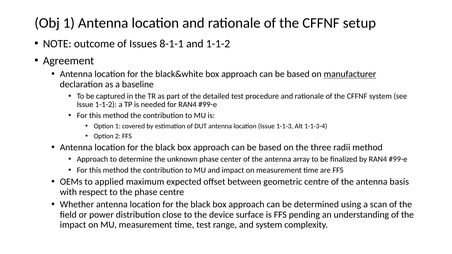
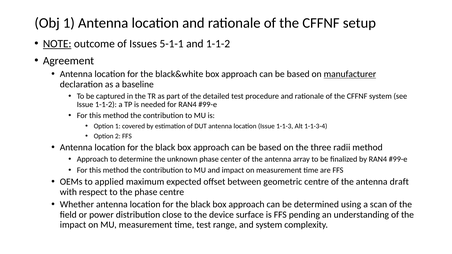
NOTE underline: none -> present (57, 44)
8-1-1: 8-1-1 -> 5-1-1 (172, 44)
basis: basis -> draft (399, 182)
